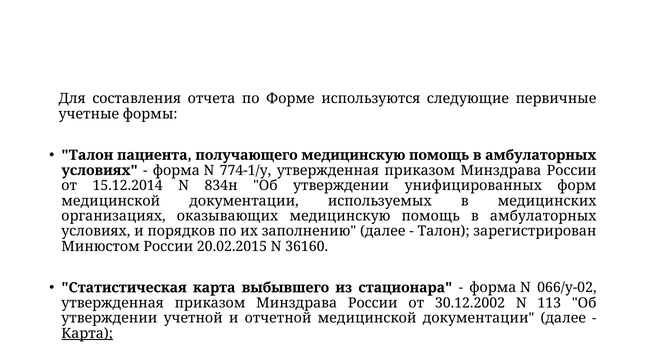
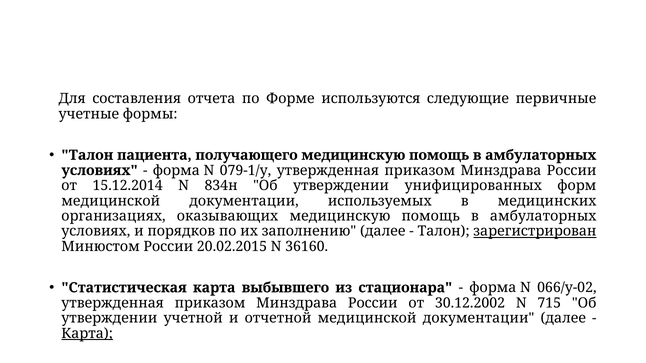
774-1/у: 774-1/у -> 079-1/у (245, 171)
зарегистрирован underline: none -> present (535, 232)
113: 113 -> 715 (549, 303)
